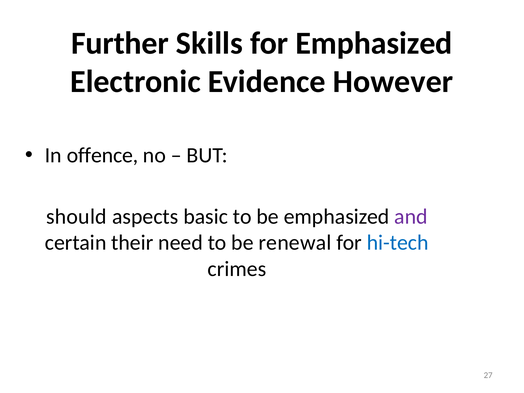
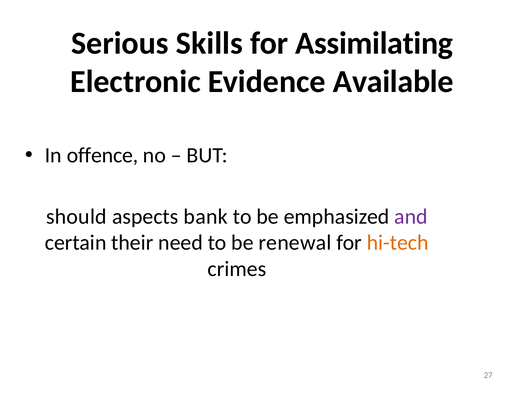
Further: Further -> Serious (120, 43)
for Emphasized: Emphasized -> Assimilating (374, 43)
However: However -> Available (393, 82)
basic: basic -> bank (206, 217)
hi-tech colour: blue -> orange (398, 243)
